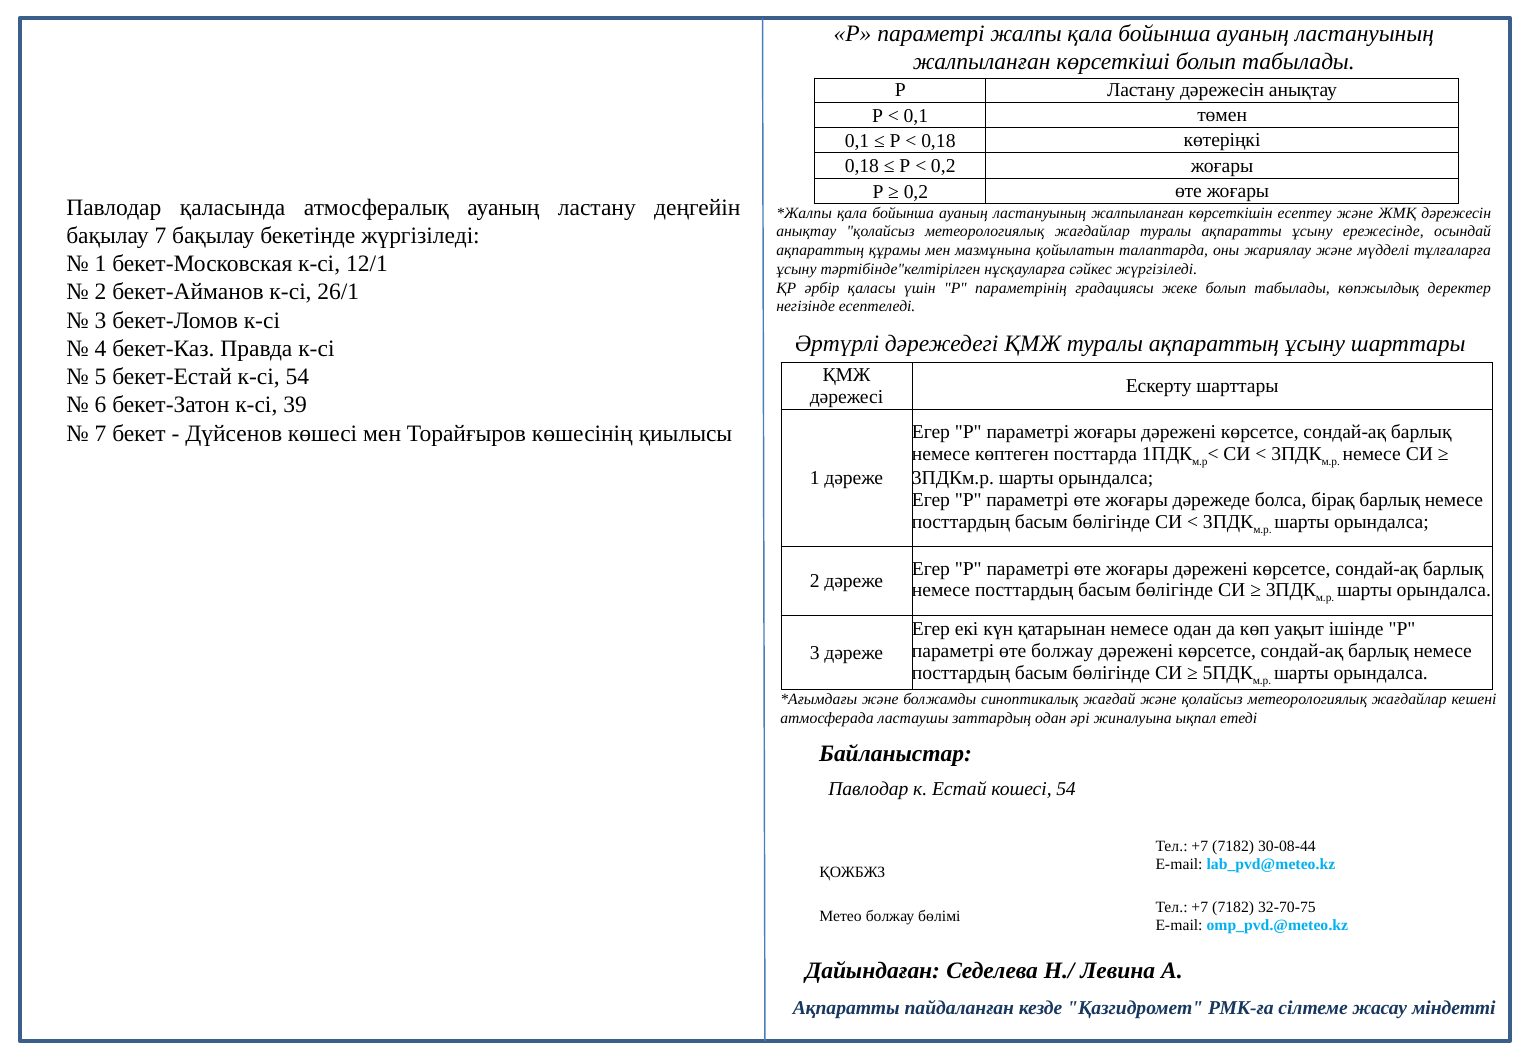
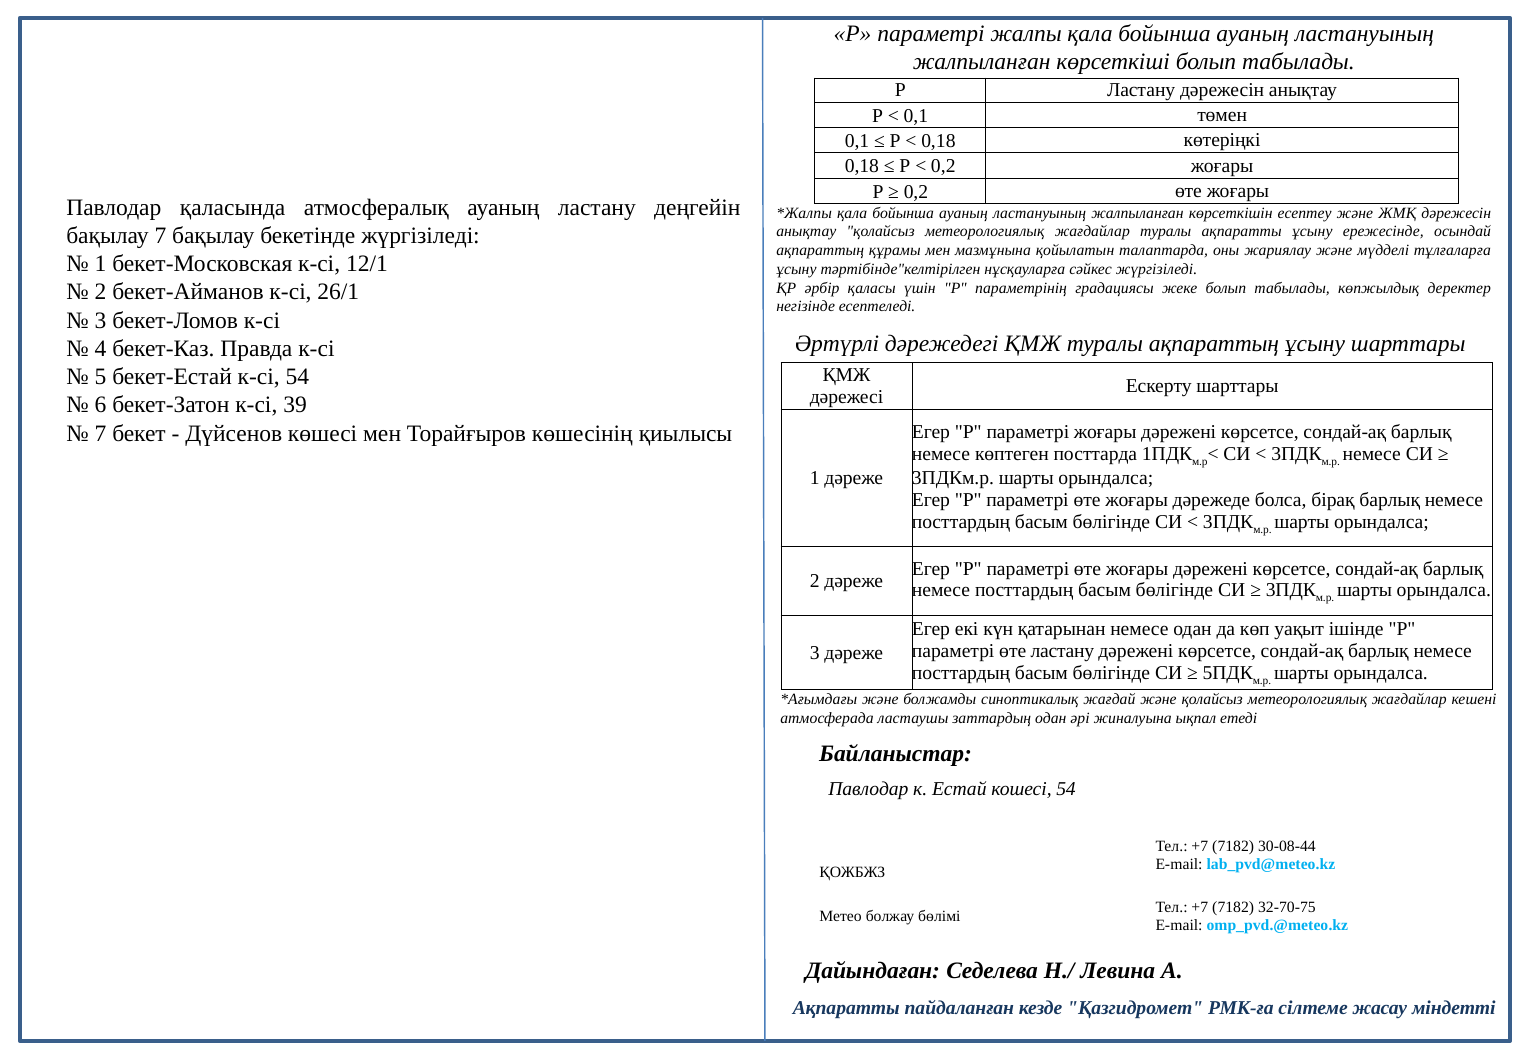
өте болжау: болжау -> ластану (1062, 651)
